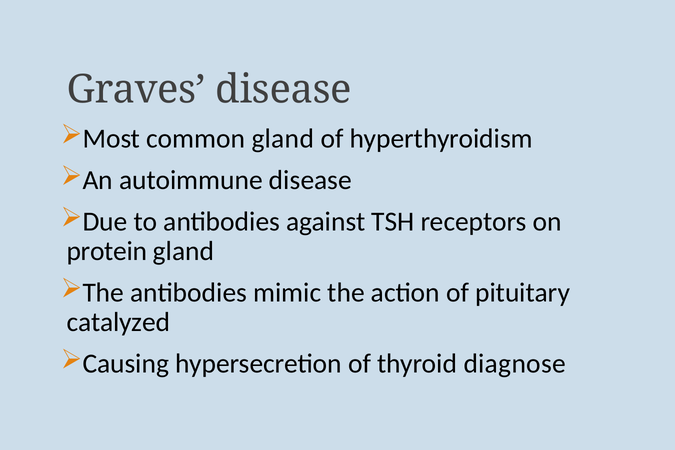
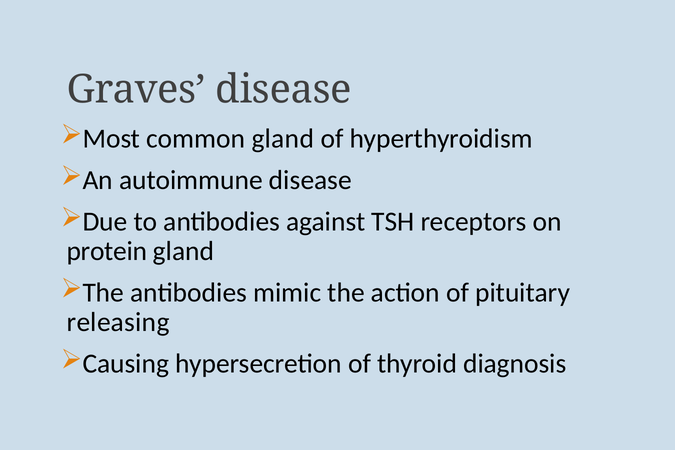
catalyzed: catalyzed -> releasing (118, 322)
diagnose: diagnose -> diagnosis (515, 364)
